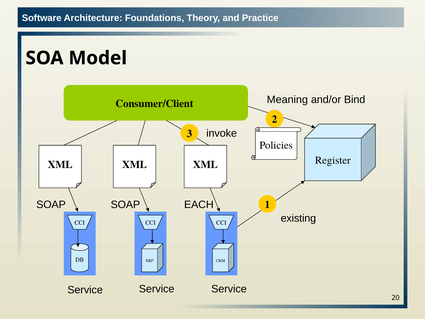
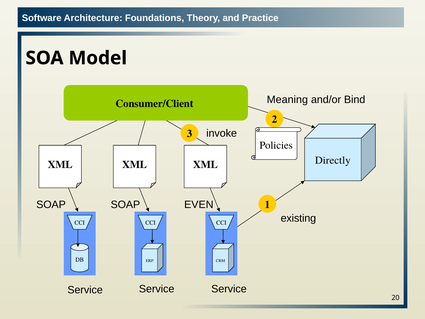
Register: Register -> Directly (333, 160)
EACH: EACH -> EVEN (199, 205)
